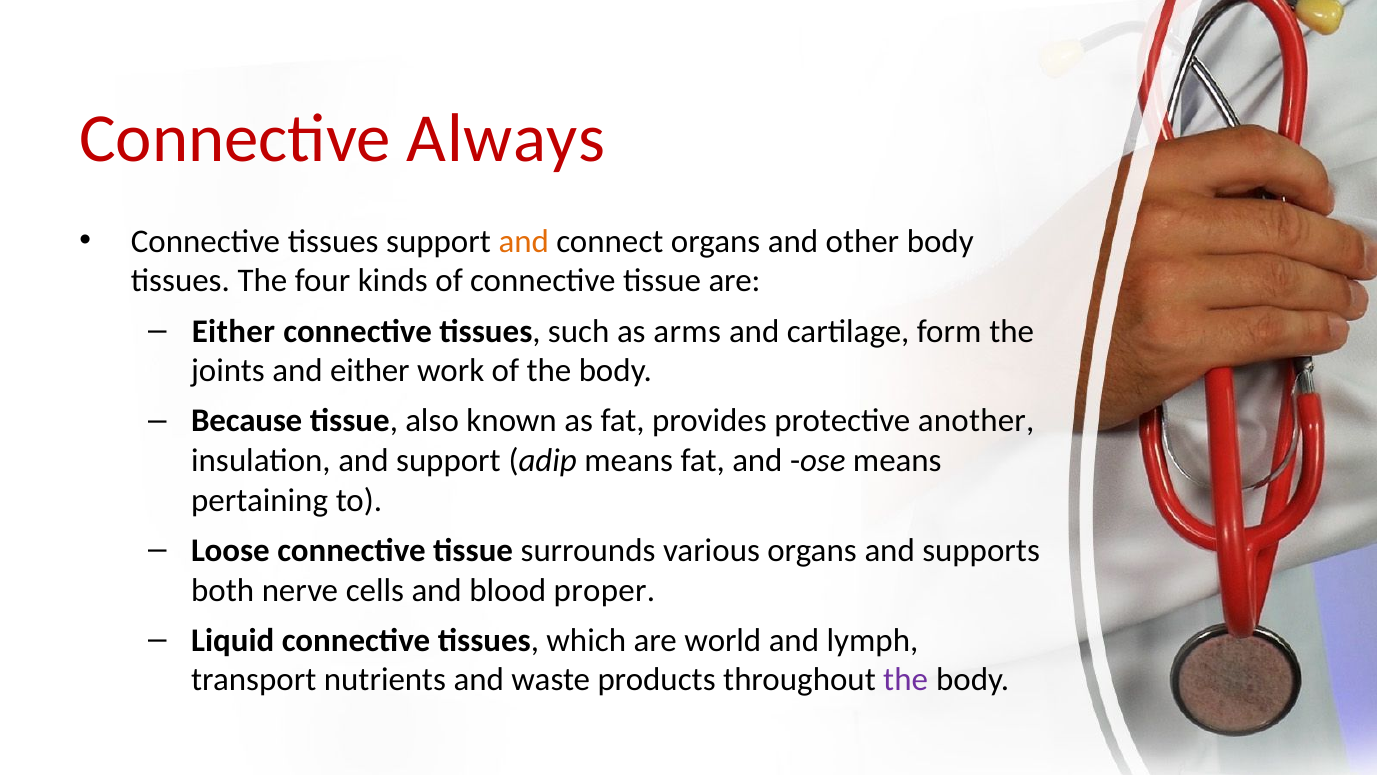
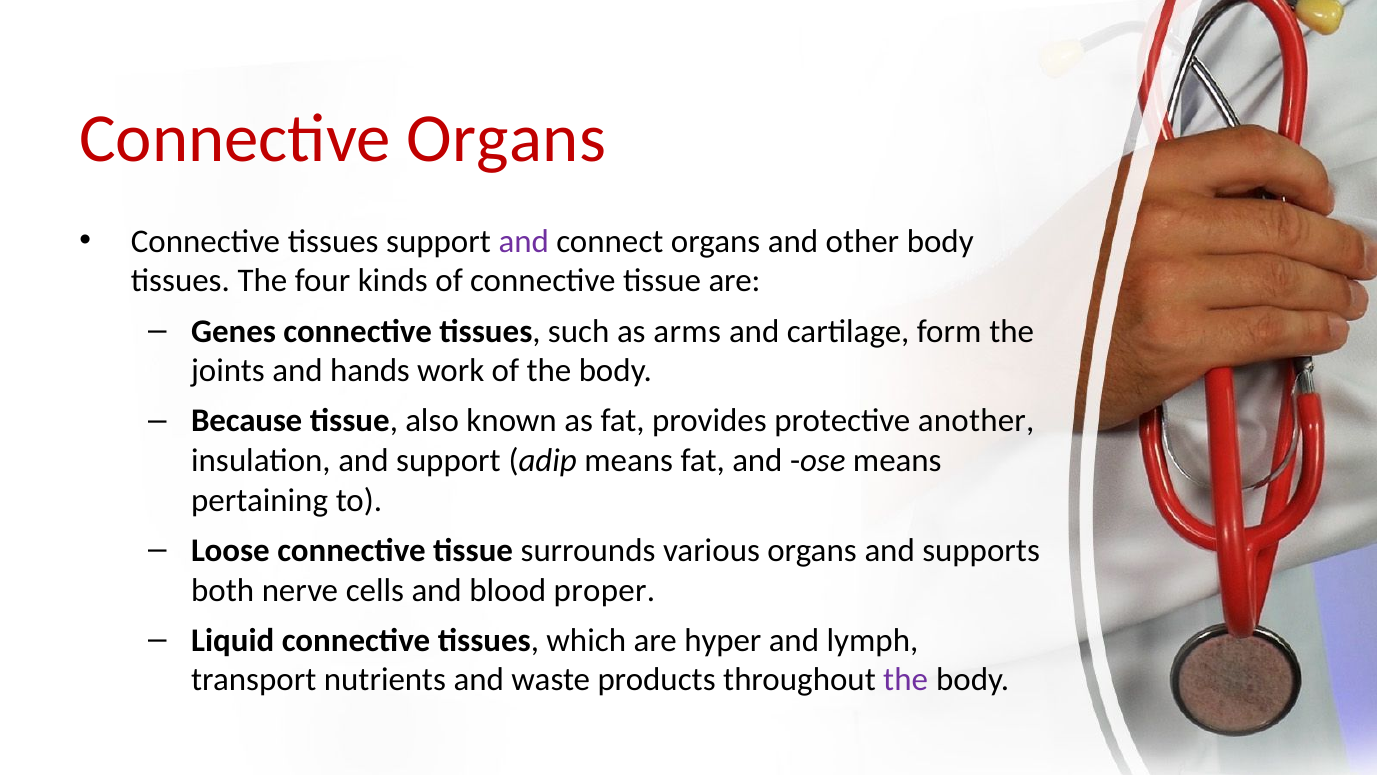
Connective Always: Always -> Organs (506, 138)
and colour: orange -> purple (524, 241)
Either: Either -> Genes (234, 331)
and either: either -> hands (370, 371)
world: world -> hyper (723, 640)
